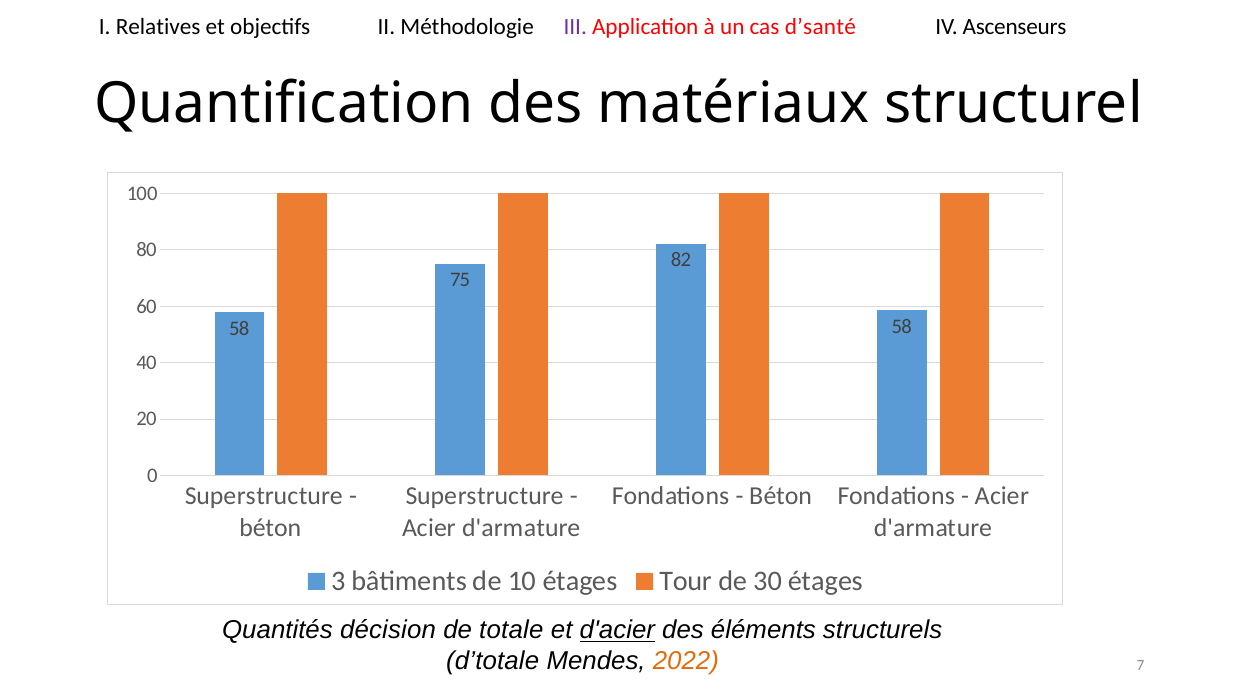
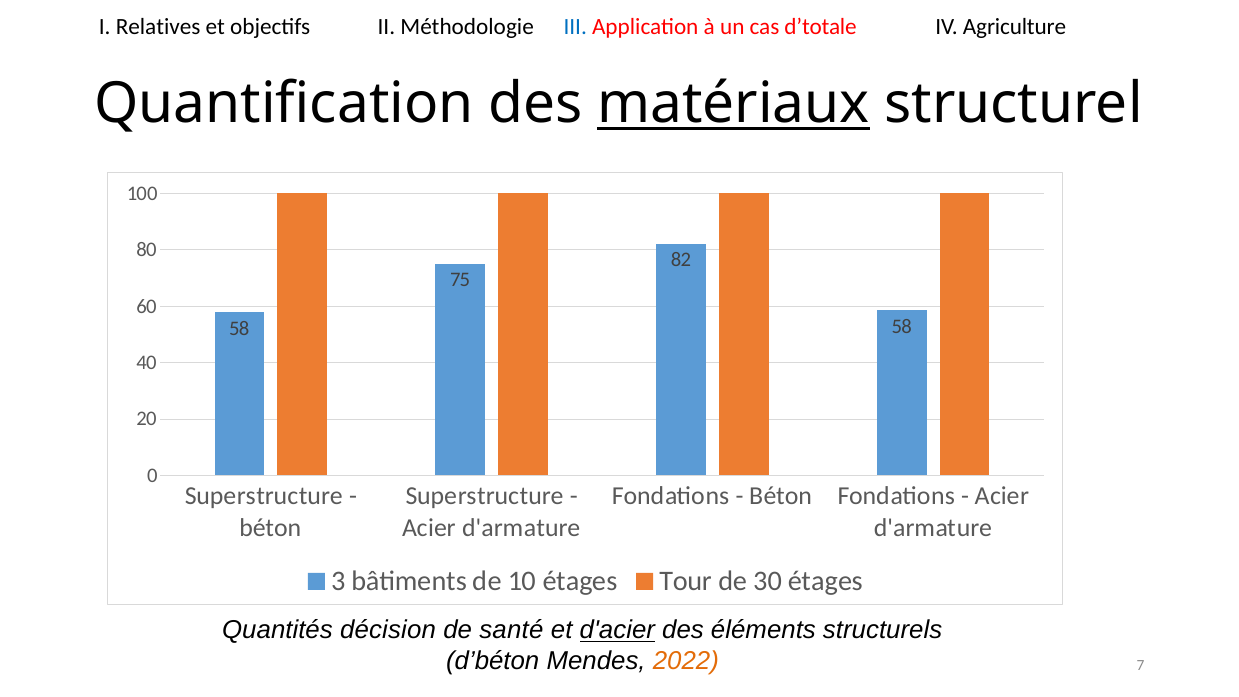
III colour: purple -> blue (575, 27)
d’santé: d’santé -> d’totale (821, 27)
Ascenseurs: Ascenseurs -> Agriculture (1015, 27)
matériaux underline: none -> present (733, 104)
totale: totale -> santé (511, 630)
d’totale: d’totale -> d’béton (493, 661)
